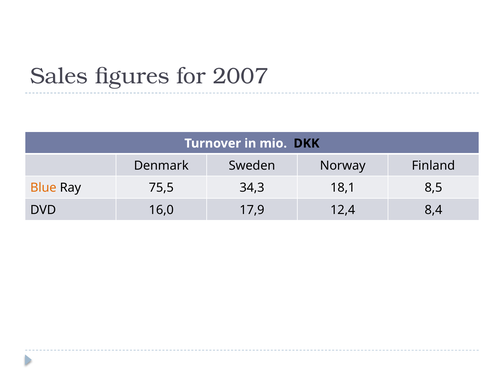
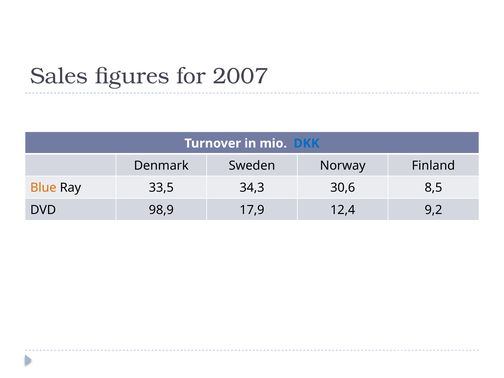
DKK colour: black -> blue (306, 143)
75,5: 75,5 -> 33,5 (161, 188)
18,1: 18,1 -> 30,6 (343, 188)
16,0: 16,0 -> 98,9 (161, 210)
8,4: 8,4 -> 9,2 (433, 210)
